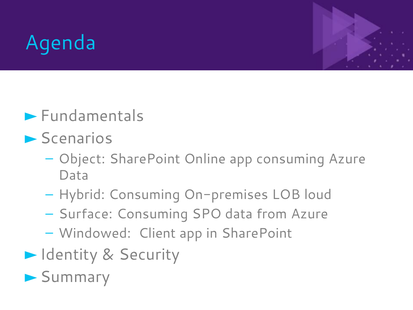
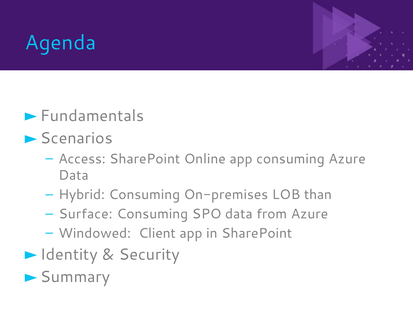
Object: Object -> Access (82, 159)
loud: loud -> than (318, 194)
